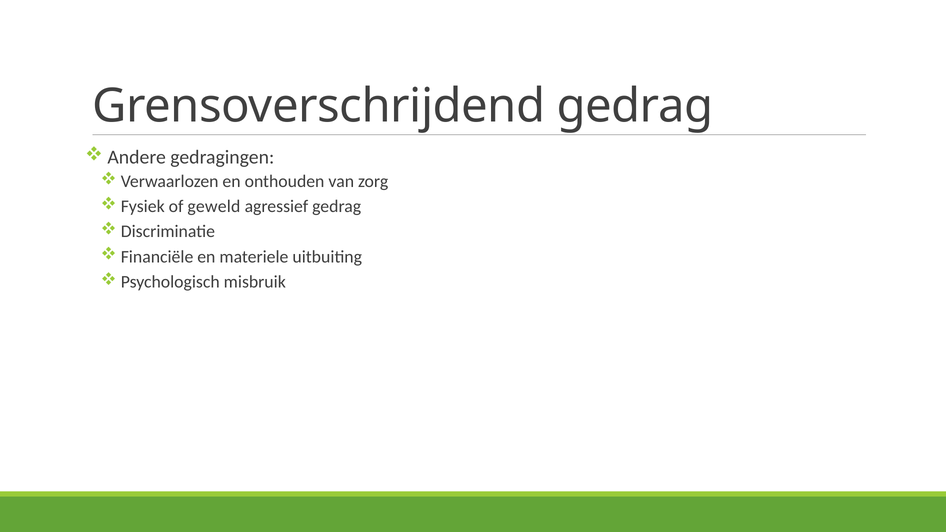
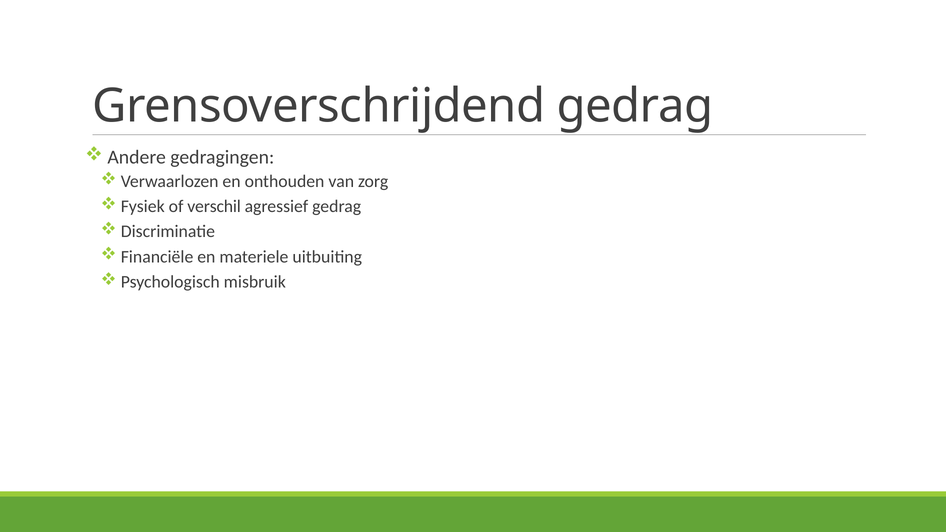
geweld: geweld -> verschil (214, 207)
